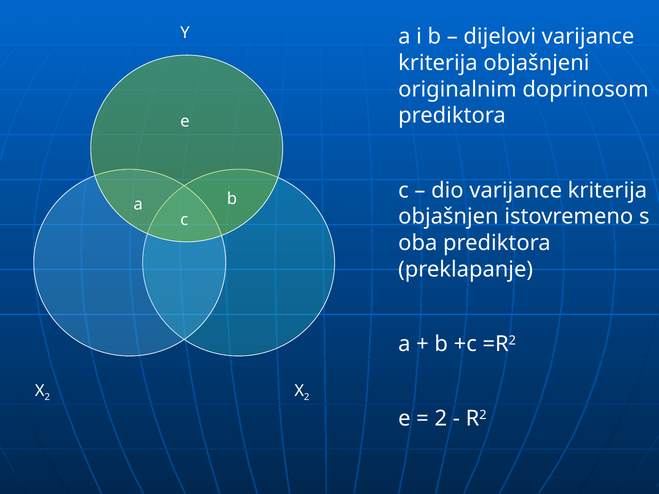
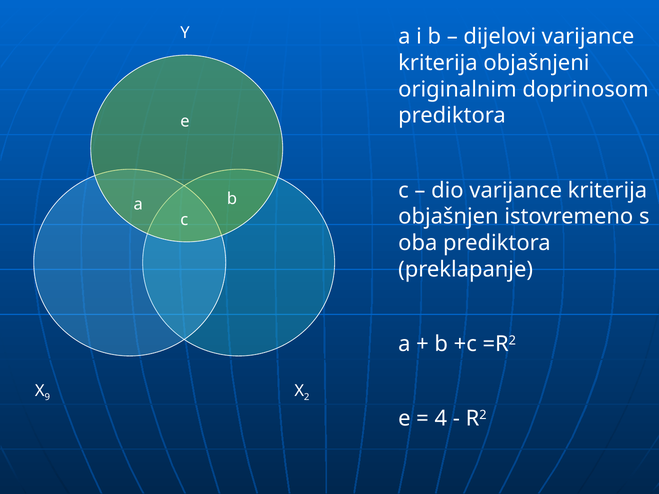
2: 2 -> 9 (47, 398)
2: 2 -> 4 (441, 419)
